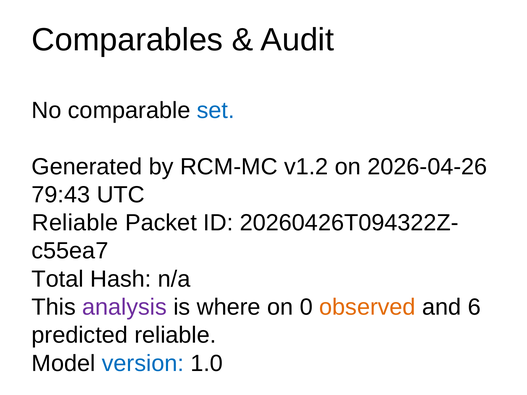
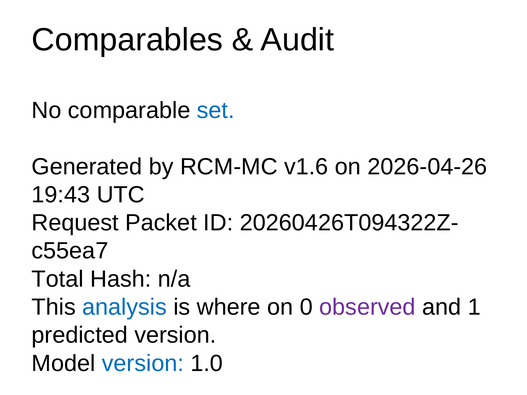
v1.2: v1.2 -> v1.6 (306, 167)
79:43: 79:43 -> 19:43 (61, 195)
Reliable: Reliable -> Request (75, 223)
analysis colour: purple -> blue (125, 307)
observed colour: orange -> purple (367, 307)
6: 6 -> 1 (474, 307)
predicted reliable: reliable -> version (175, 335)
